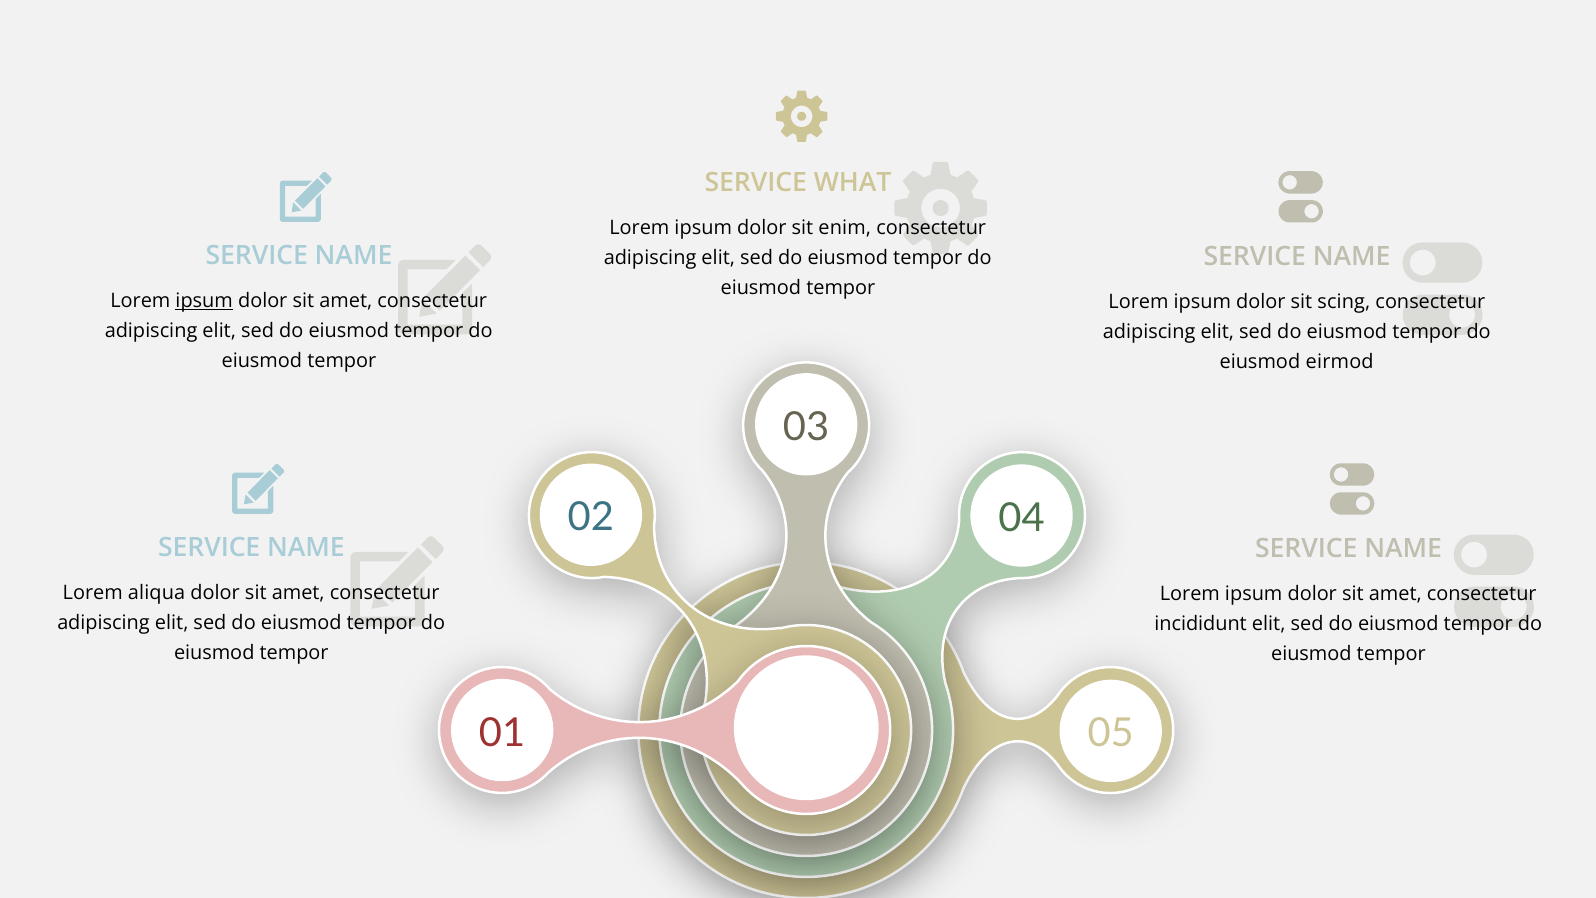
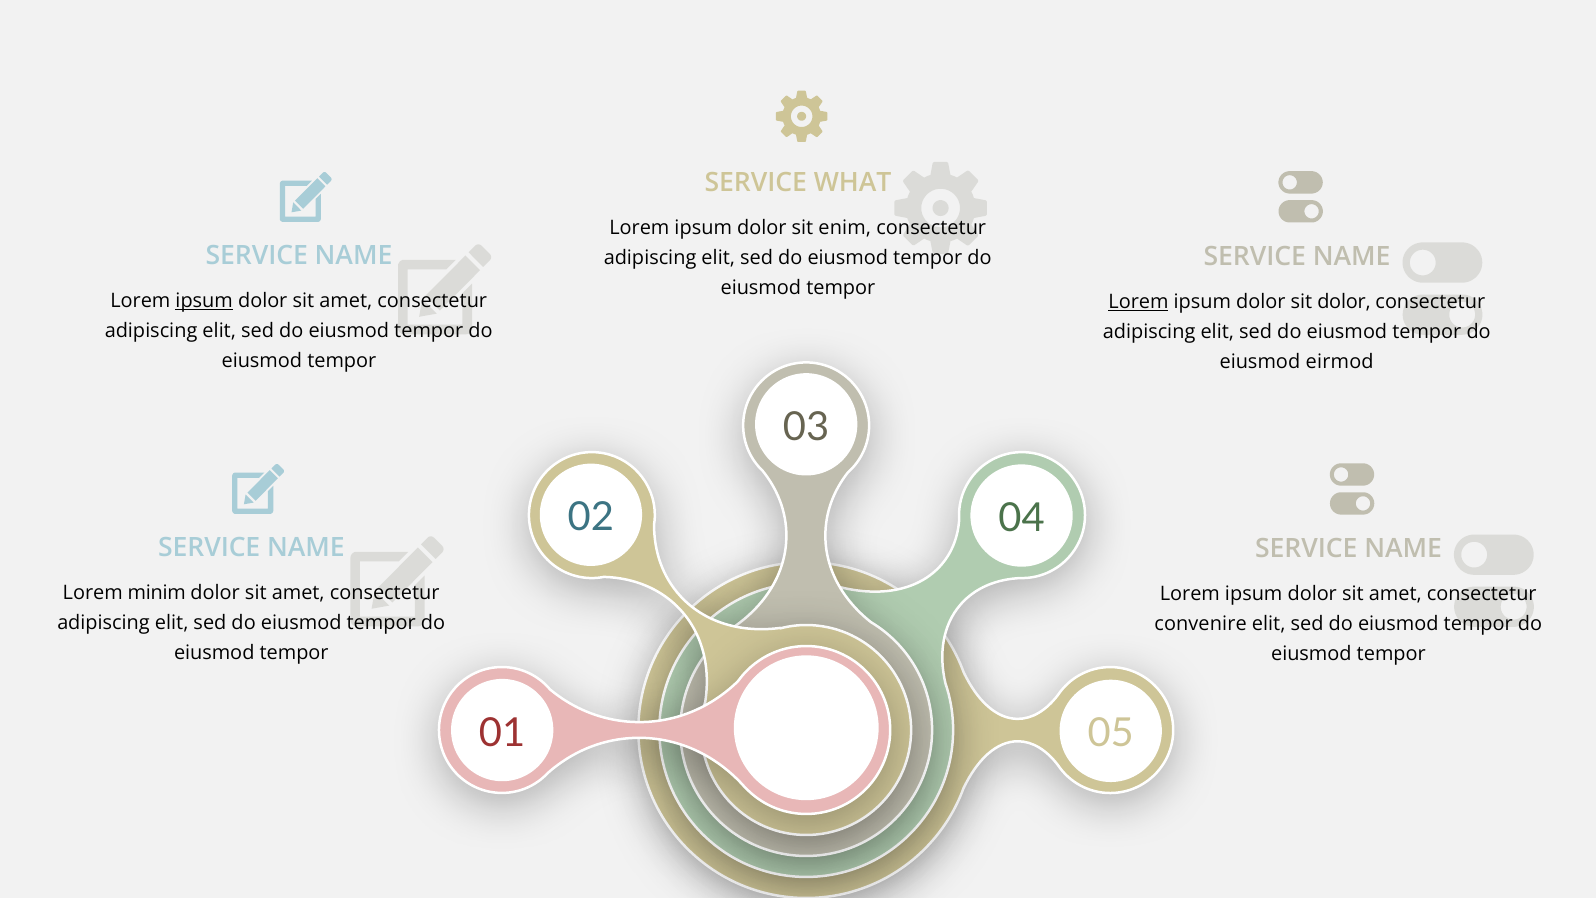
Lorem underline: none -> present (1138, 302)
sit scing: scing -> dolor (1344, 302)
aliqua: aliqua -> minim (157, 593)
incididunt: incididunt -> convenire (1201, 624)
